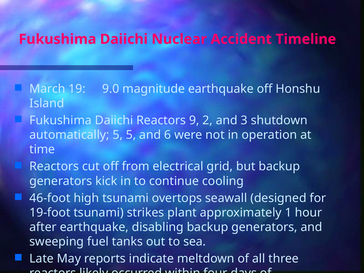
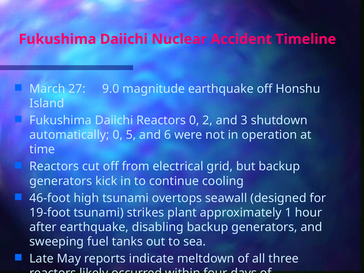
19: 19 -> 27 (77, 89)
Reactors 9: 9 -> 0 (194, 120)
automatically 5: 5 -> 0 (118, 135)
